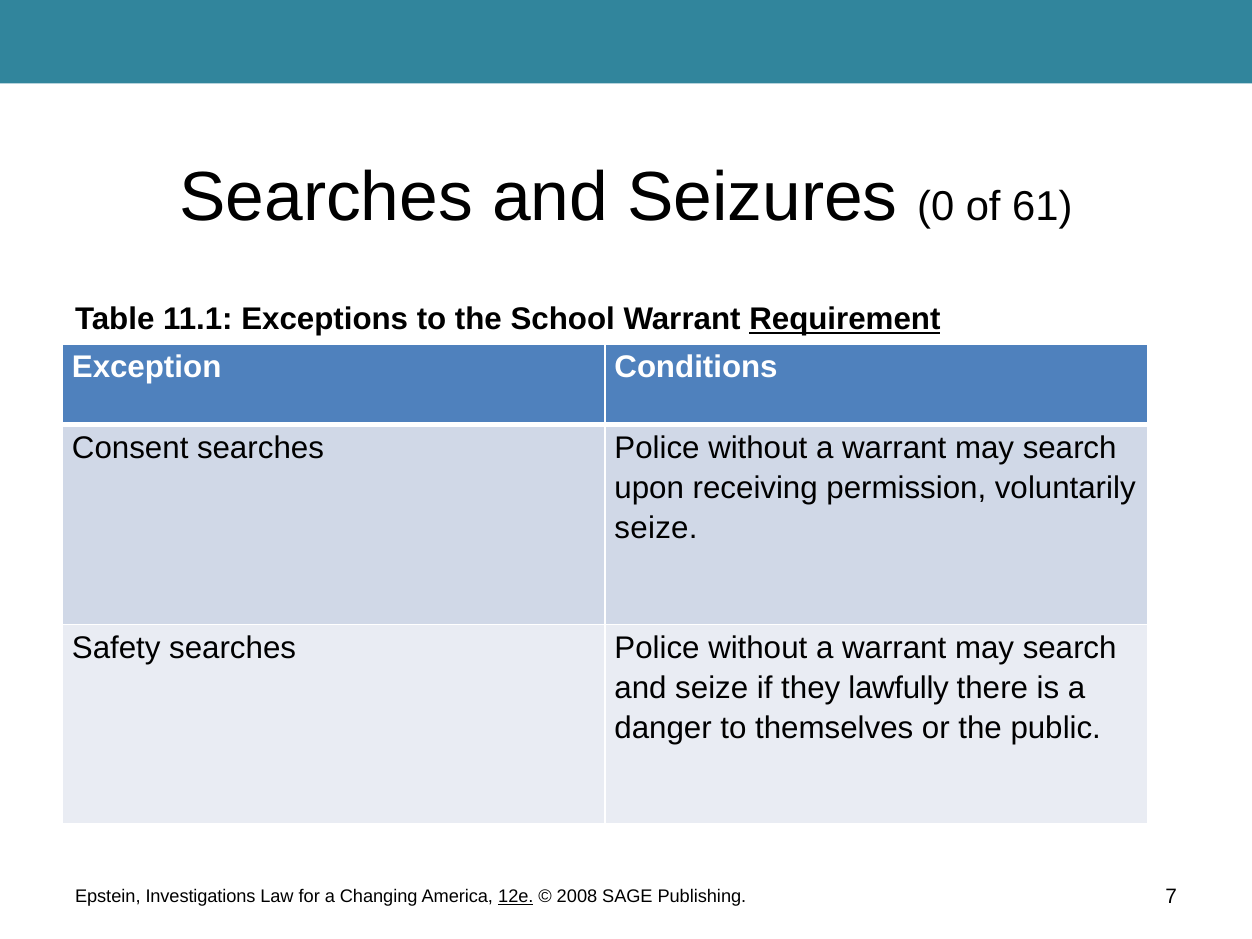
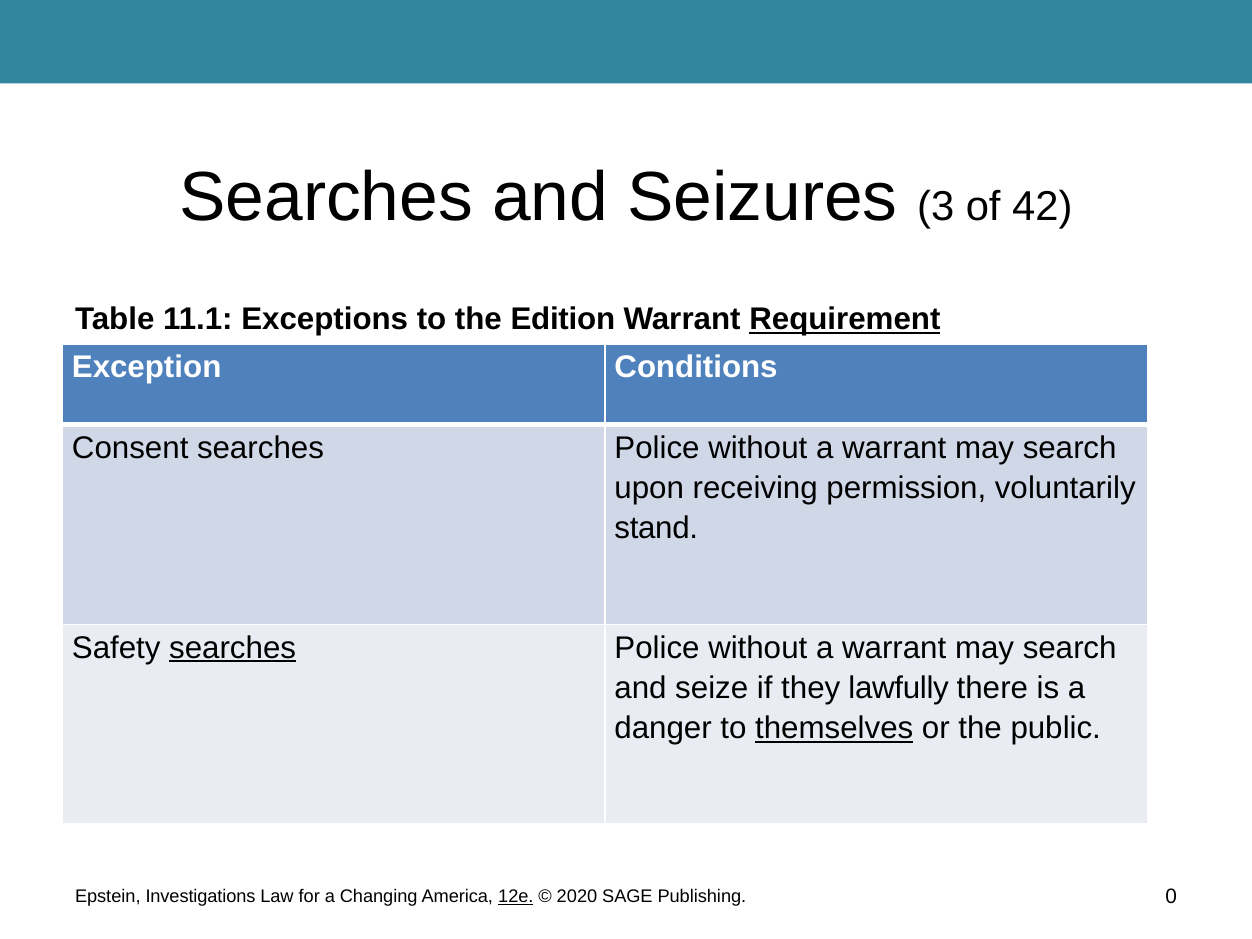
0: 0 -> 3 (936, 207)
61: 61 -> 42 (1042, 207)
School: School -> Edition (563, 319)
seize: seize -> stand (656, 529)
searches underline: none -> present (233, 648)
themselves underline: none -> present (834, 728)
2008: 2008 -> 2020 (577, 897)
7: 7 -> 0 (1171, 897)
